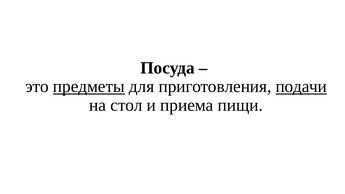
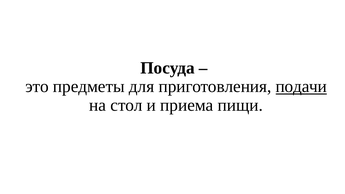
предметы underline: present -> none (89, 87)
